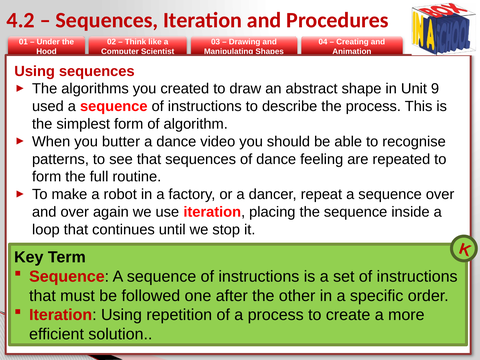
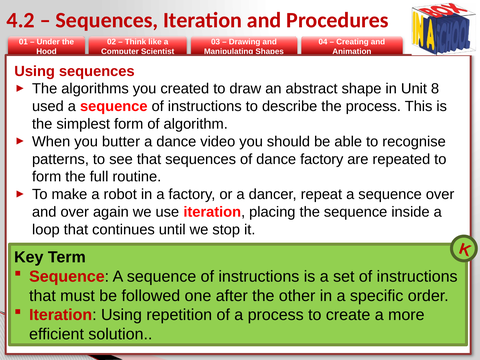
9: 9 -> 8 (435, 89)
dance feeling: feeling -> factory (322, 159)
